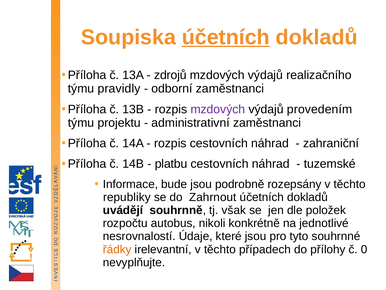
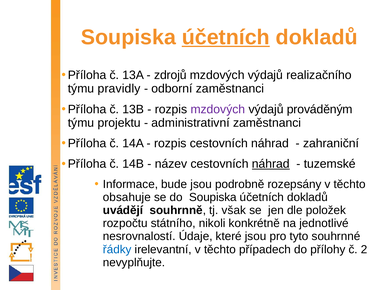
provedením: provedením -> prováděným (320, 109)
platbu: platbu -> název (171, 164)
náhrad underline: none -> present (271, 164)
republiky: republiky -> obsahuje (127, 197)
do Zahrnout: Zahrnout -> Soupiska (213, 197)
autobus: autobus -> státního (173, 223)
řádky colour: orange -> blue (117, 249)
0: 0 -> 2 (364, 249)
